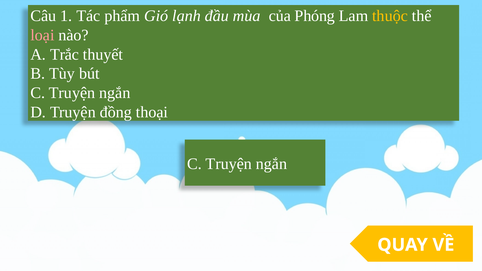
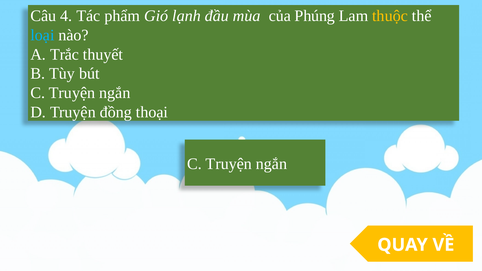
1: 1 -> 4 (66, 16)
Phóng: Phóng -> Phúng (315, 16)
loại colour: pink -> light blue (42, 35)
